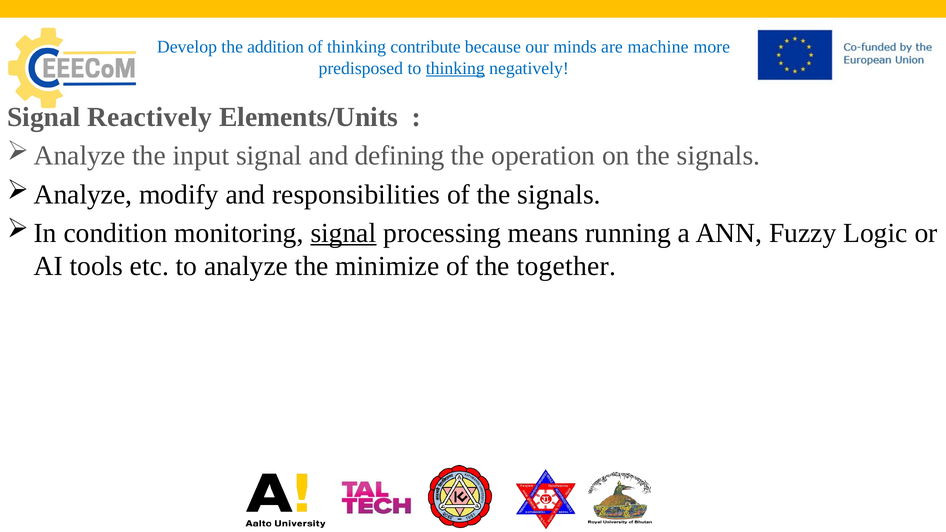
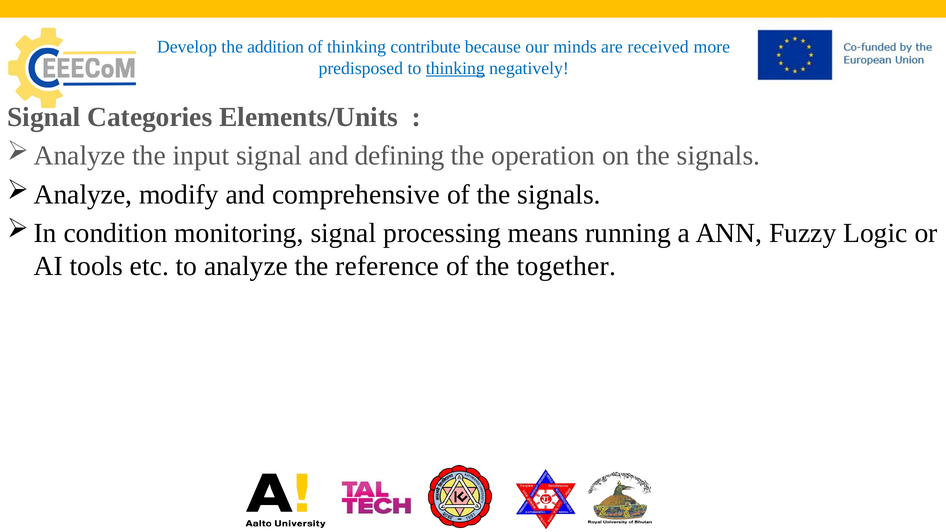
machine: machine -> received (658, 47)
Reactively: Reactively -> Categories (150, 117)
responsibilities: responsibilities -> comprehensive (356, 194)
signal underline: present -> none (343, 233)
minimize: minimize -> reference (387, 266)
